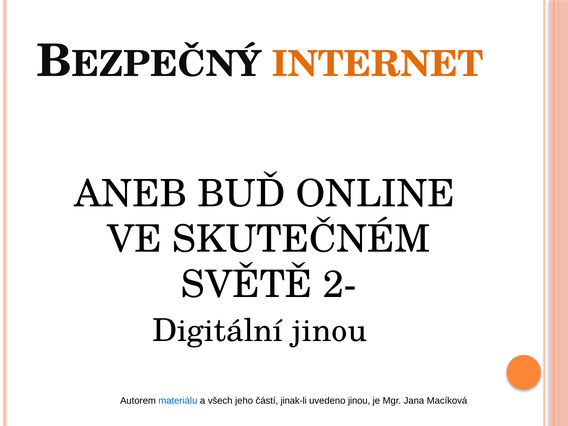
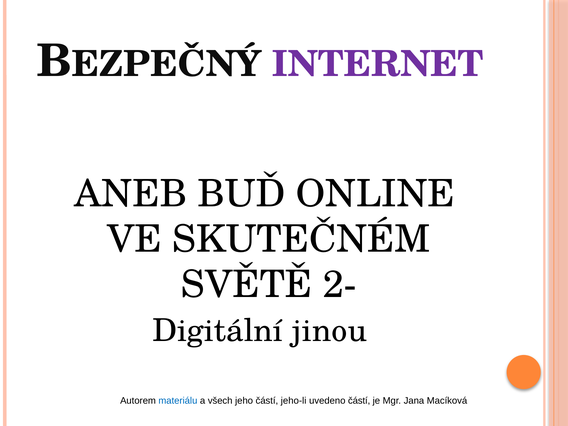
INTERNET colour: orange -> purple (378, 64)
jinak-li: jinak-li -> jeho-li (294, 401)
uvedeno jinou: jinou -> částí (359, 401)
